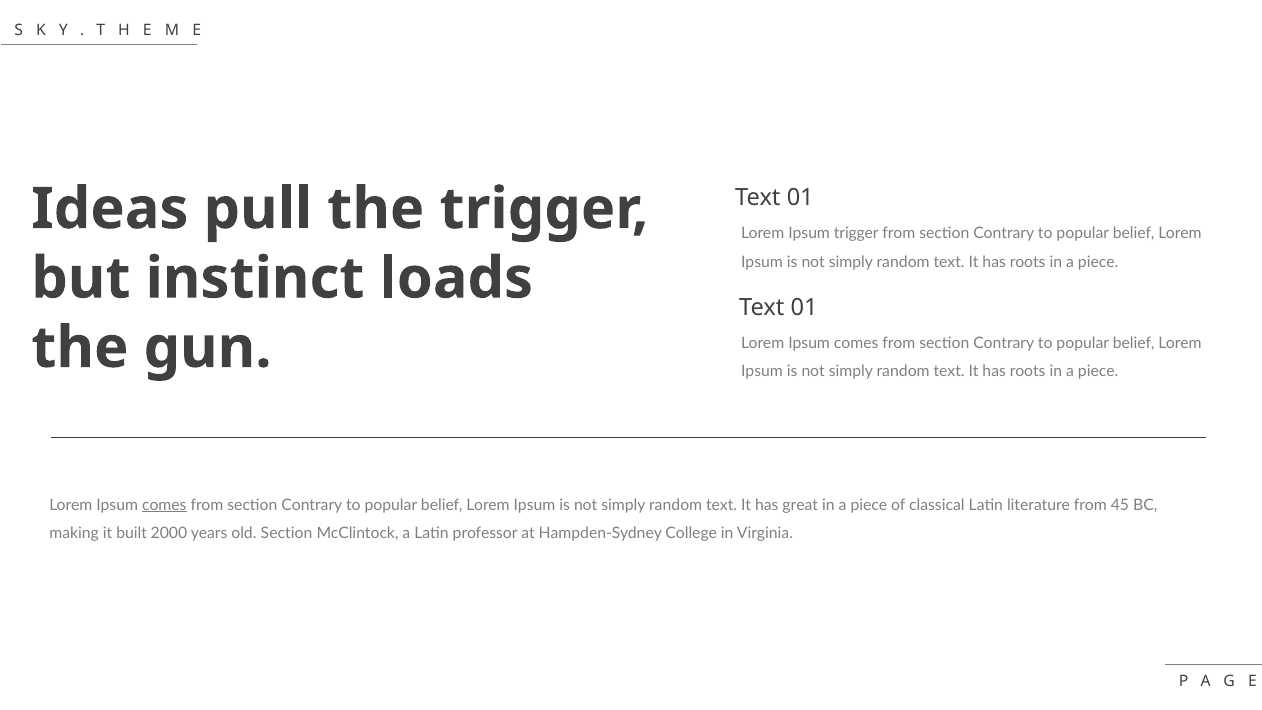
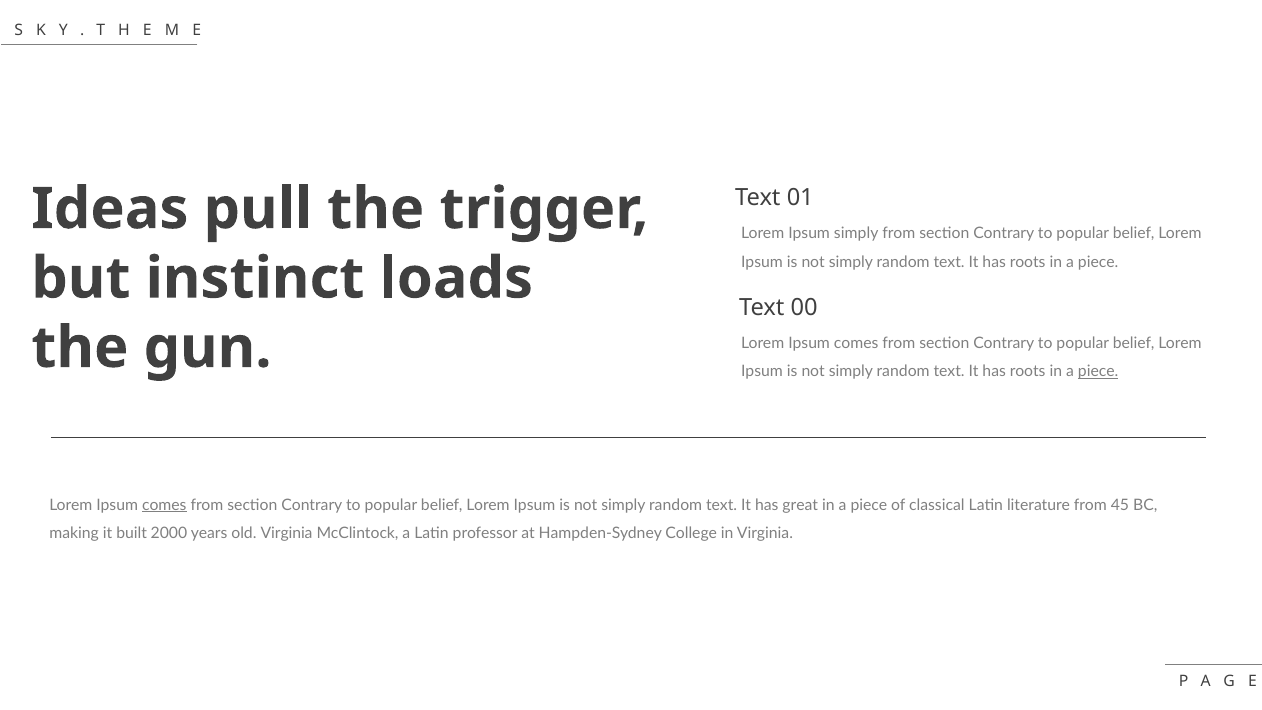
Ipsum trigger: trigger -> simply (856, 234)
01: 01 -> 00 (804, 307)
piece underline: none -> present (1098, 372)
old Section: Section -> Virginia (287, 533)
